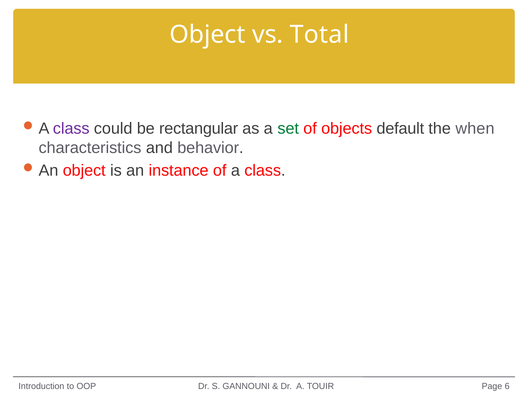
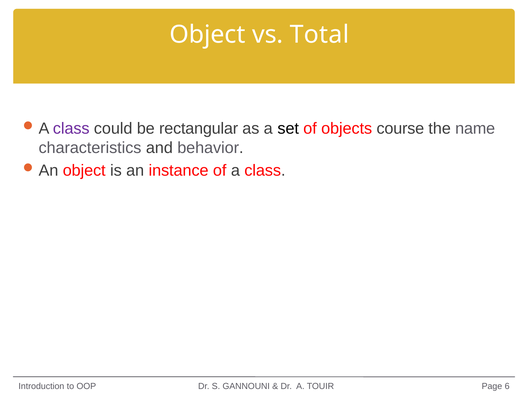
set colour: green -> black (288, 128)
default: default -> course (400, 128)
when: when -> name (475, 128)
